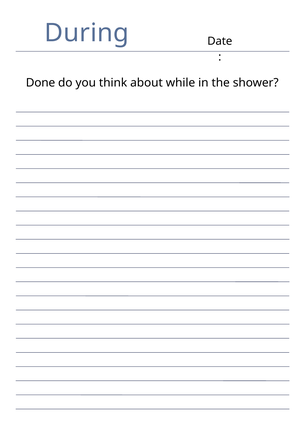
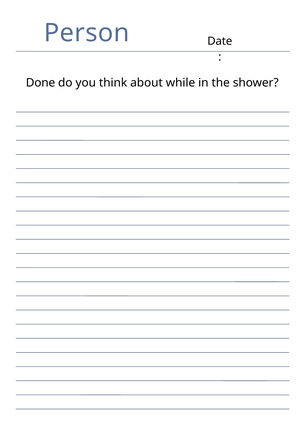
During: During -> Person (87, 33)
